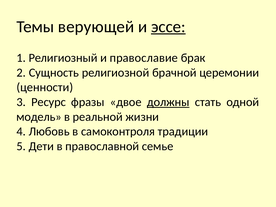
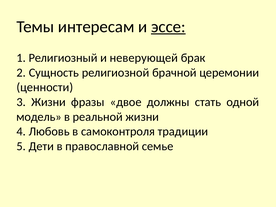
верующей: верующей -> интересам (96, 27)
православие: православие -> неверующей (144, 58)
3 Ресурс: Ресурс -> Жизни (49, 102)
должны underline: present -> none (168, 102)
